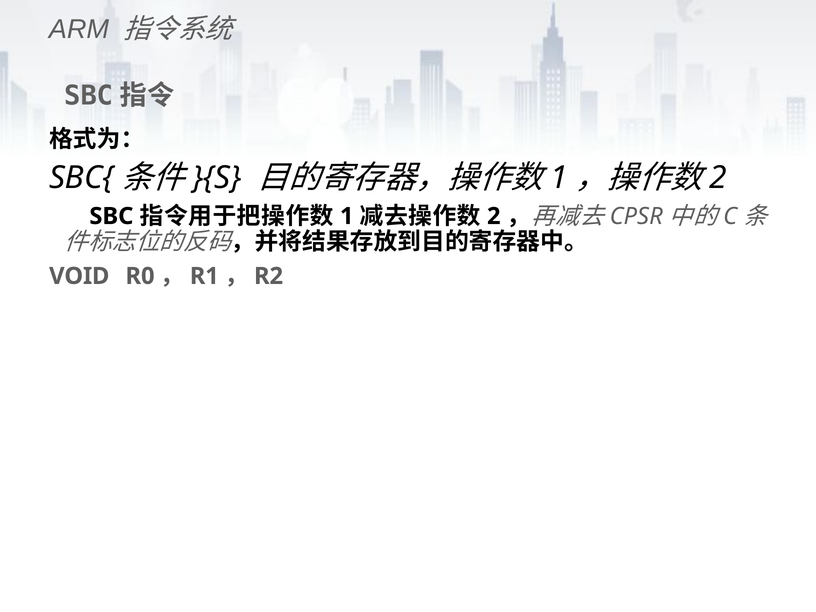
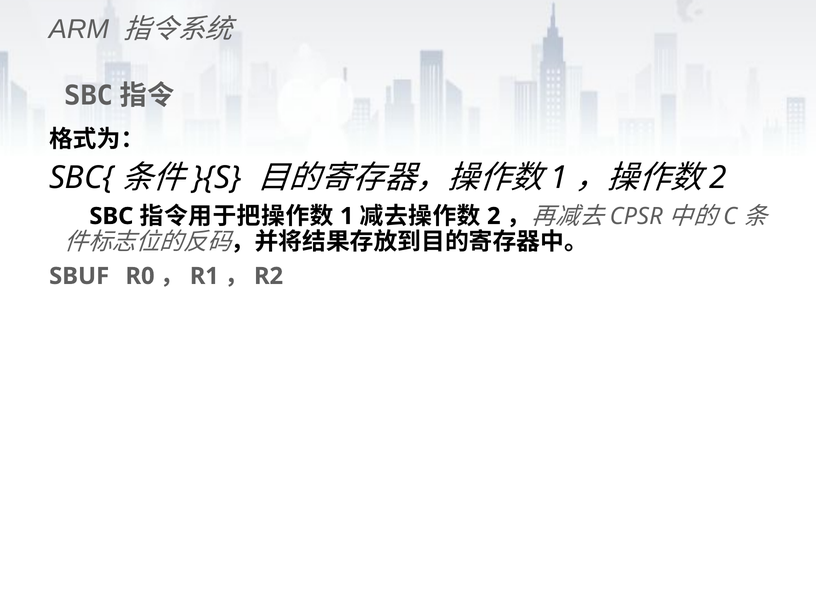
VOID: VOID -> SBUF (79, 276)
